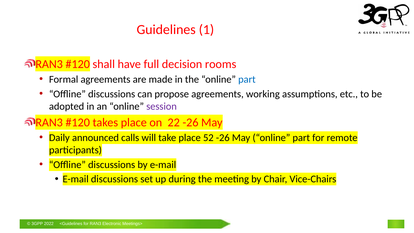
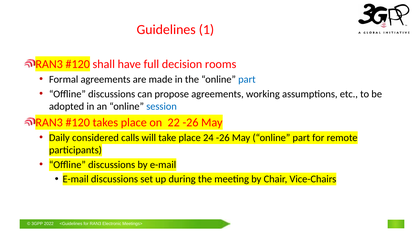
session colour: purple -> blue (162, 106)
announced: announced -> considered (95, 138)
52: 52 -> 24 (208, 138)
